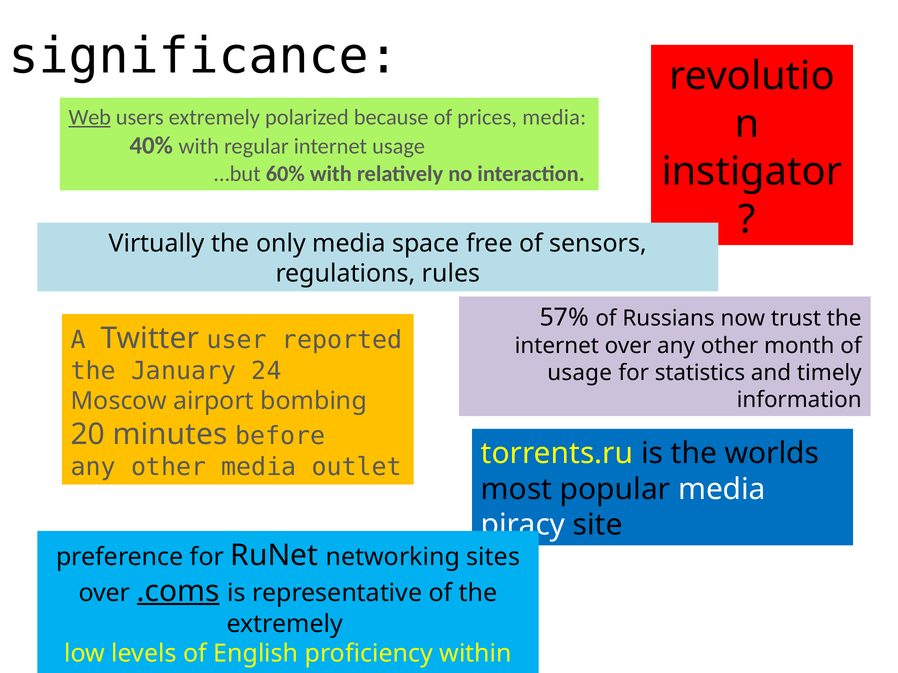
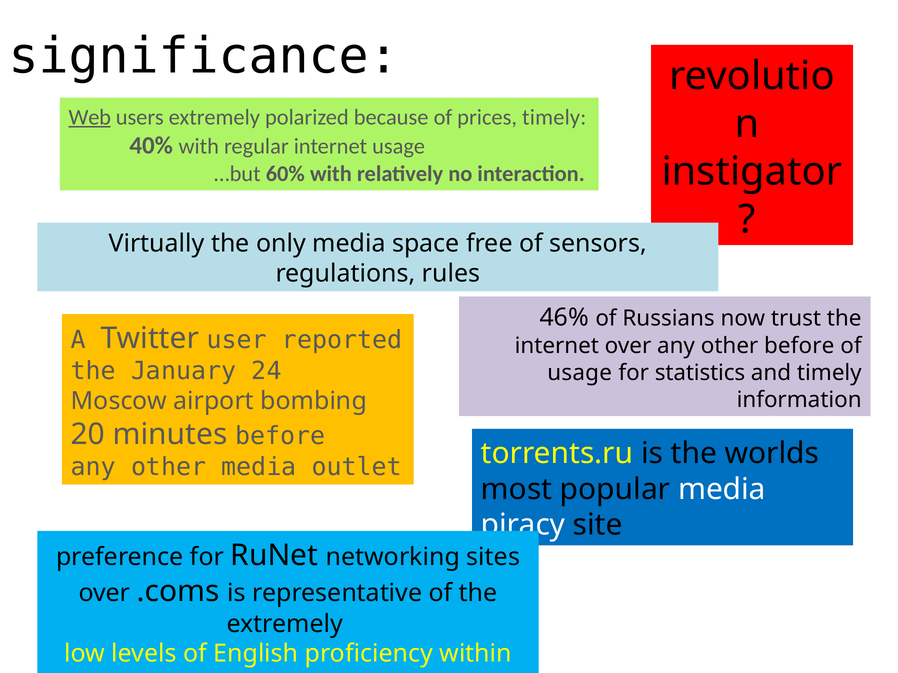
prices media: media -> timely (554, 117)
57%: 57% -> 46% (564, 318)
other month: month -> before (799, 346)
.coms underline: present -> none (178, 592)
